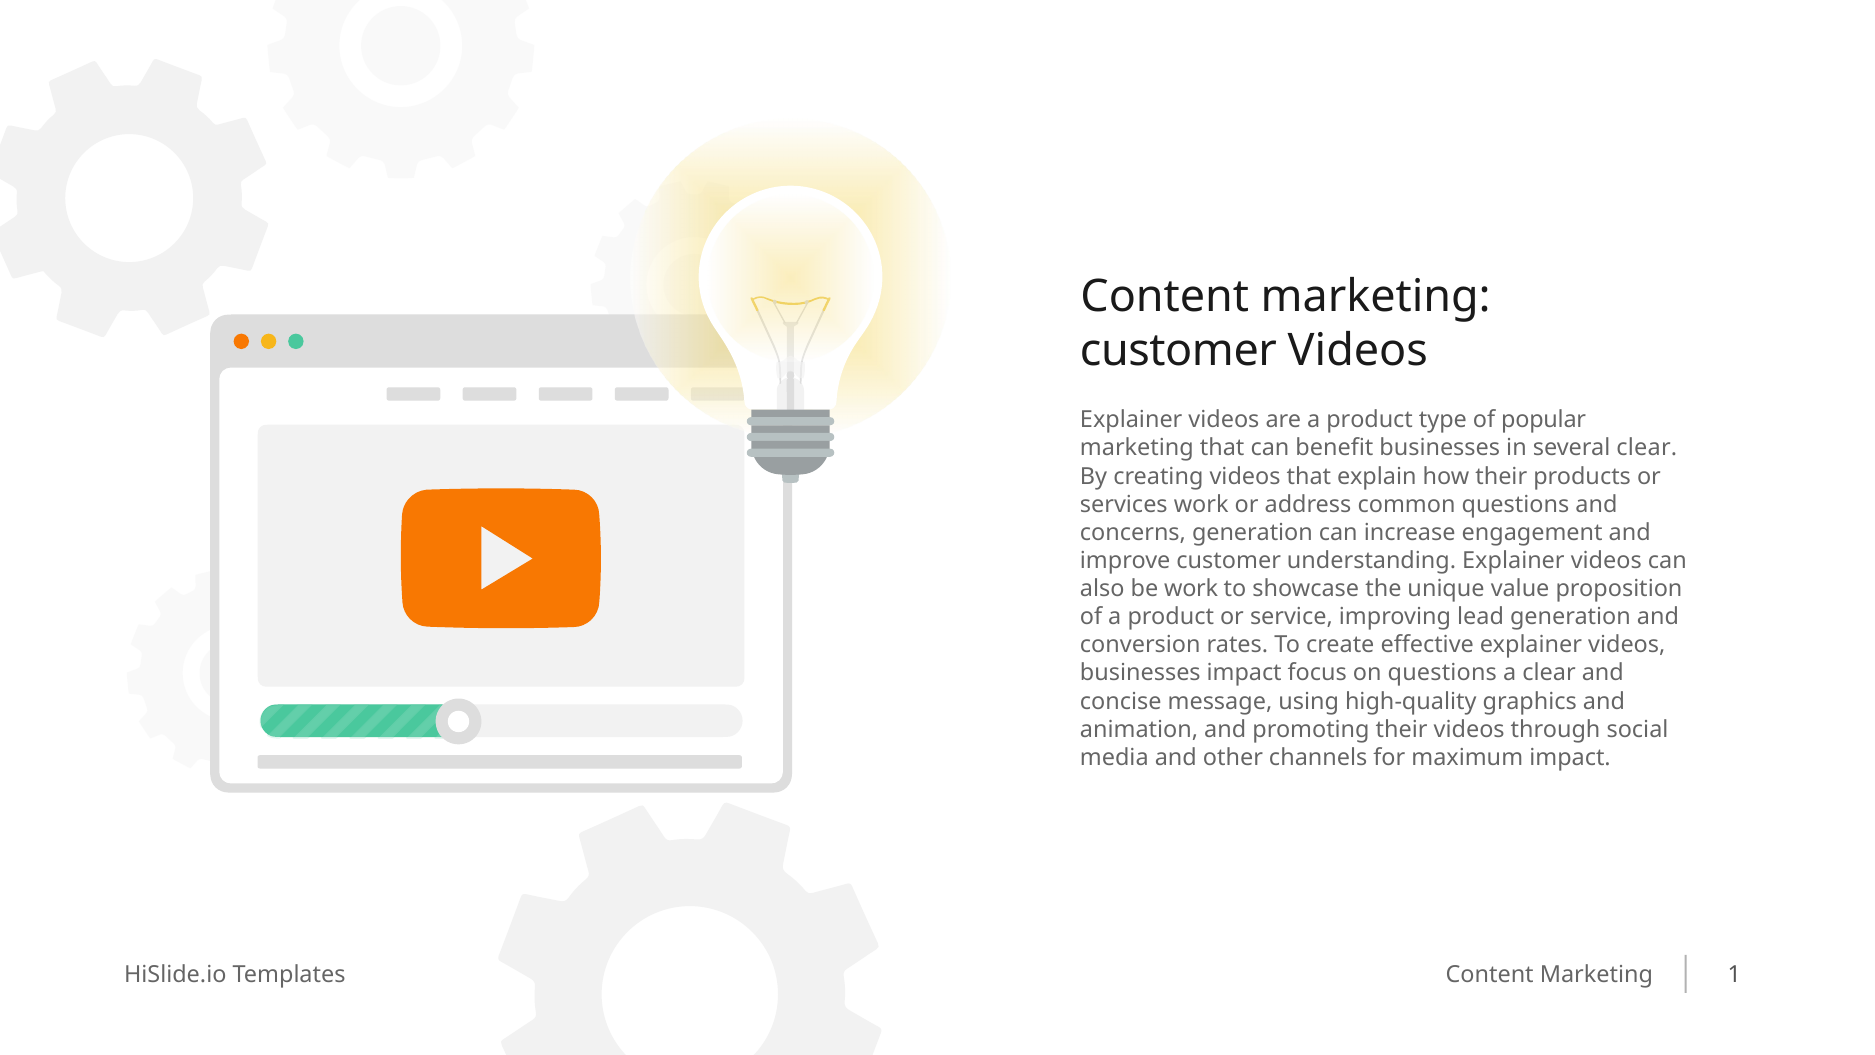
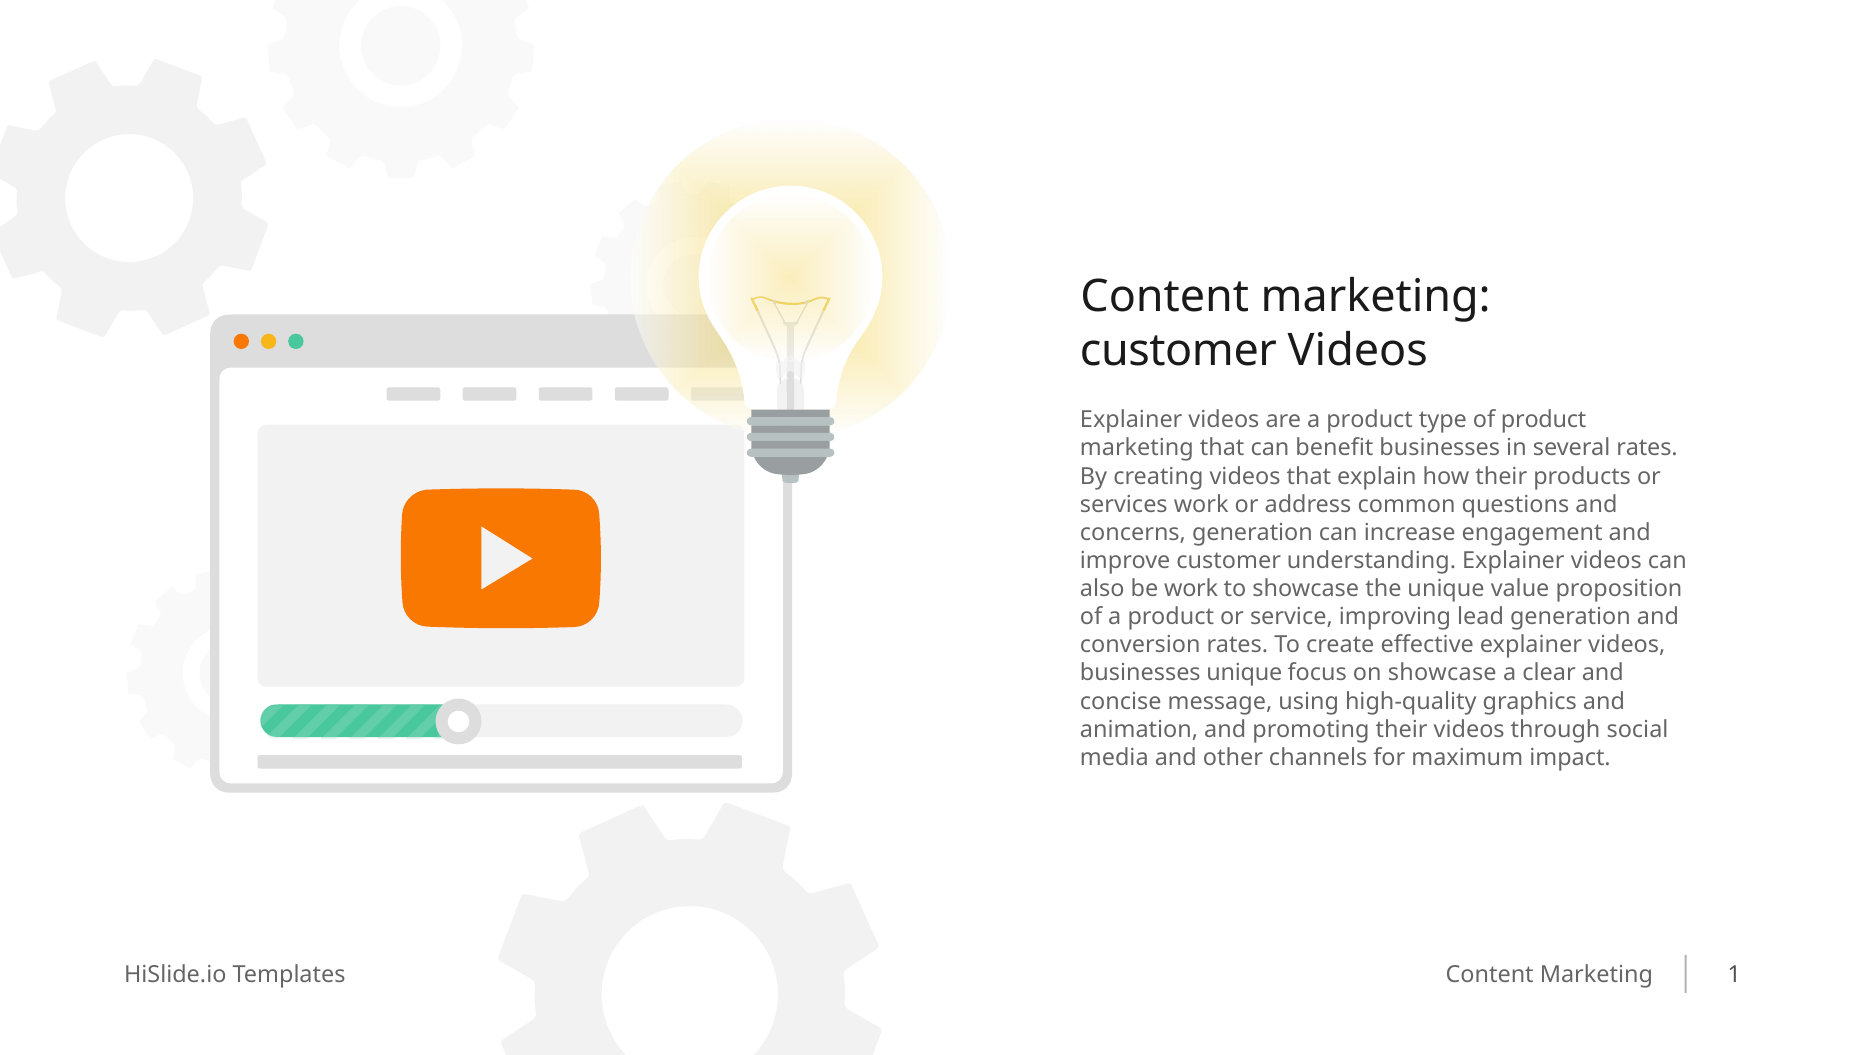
of popular: popular -> product (1544, 420)
several clear: clear -> rates (1647, 448)
businesses impact: impact -> unique (1244, 673)
on questions: questions -> showcase (1442, 673)
